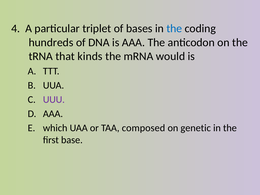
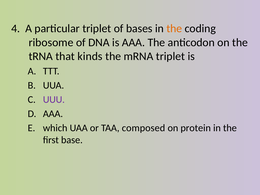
the colour: blue -> orange (174, 29)
hundreds: hundreds -> ribosome (51, 42)
mRNA would: would -> triplet (170, 56)
genetic: genetic -> protein (196, 128)
